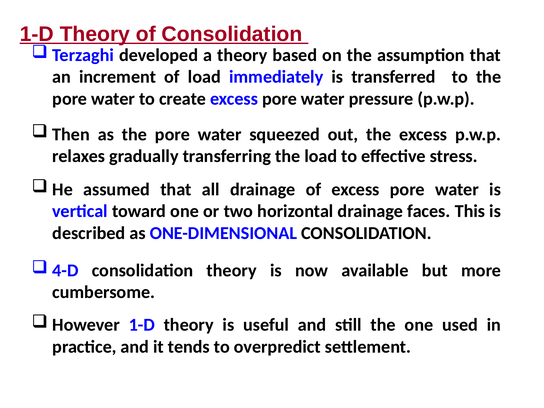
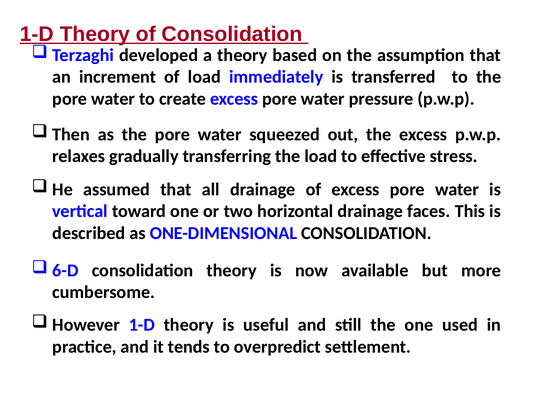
4-D: 4-D -> 6-D (65, 270)
